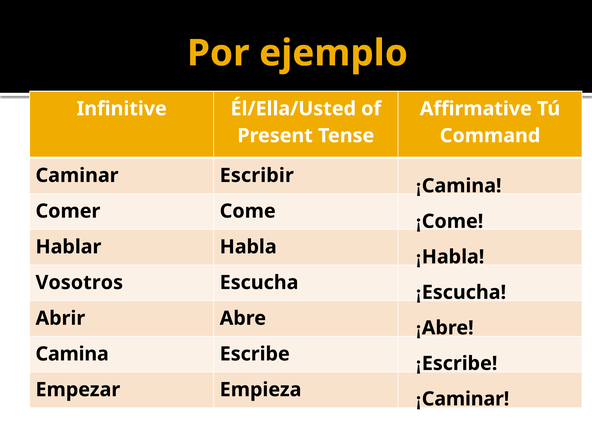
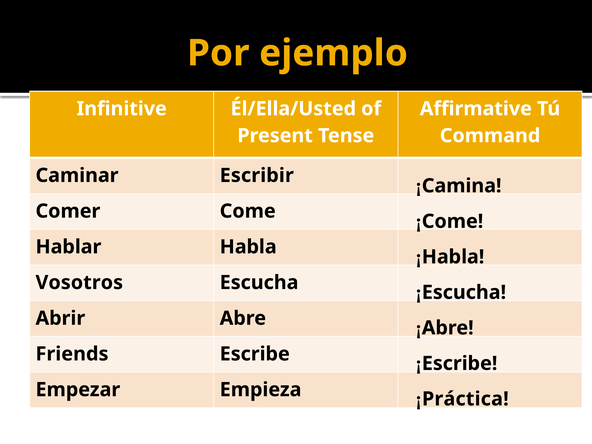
Camina: Camina -> Friends (72, 354)
Caminar: Caminar -> Práctica (465, 399)
